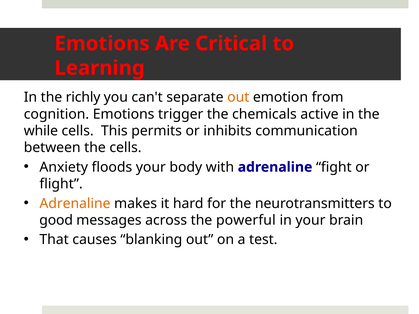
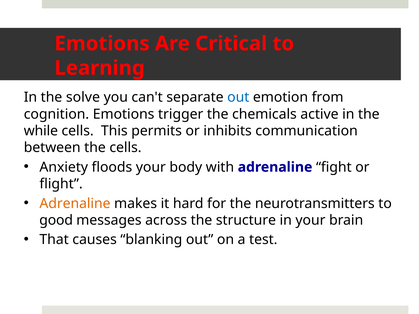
richly: richly -> solve (83, 97)
out colour: orange -> blue (238, 97)
powerful: powerful -> structure (246, 220)
